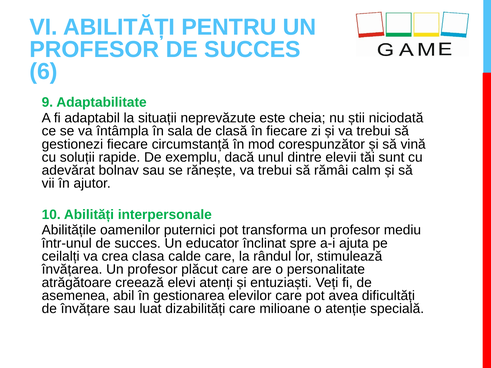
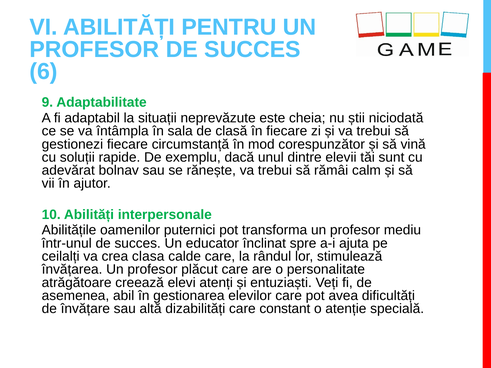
luat: luat -> altă (151, 309)
milioane: milioane -> constant (285, 309)
